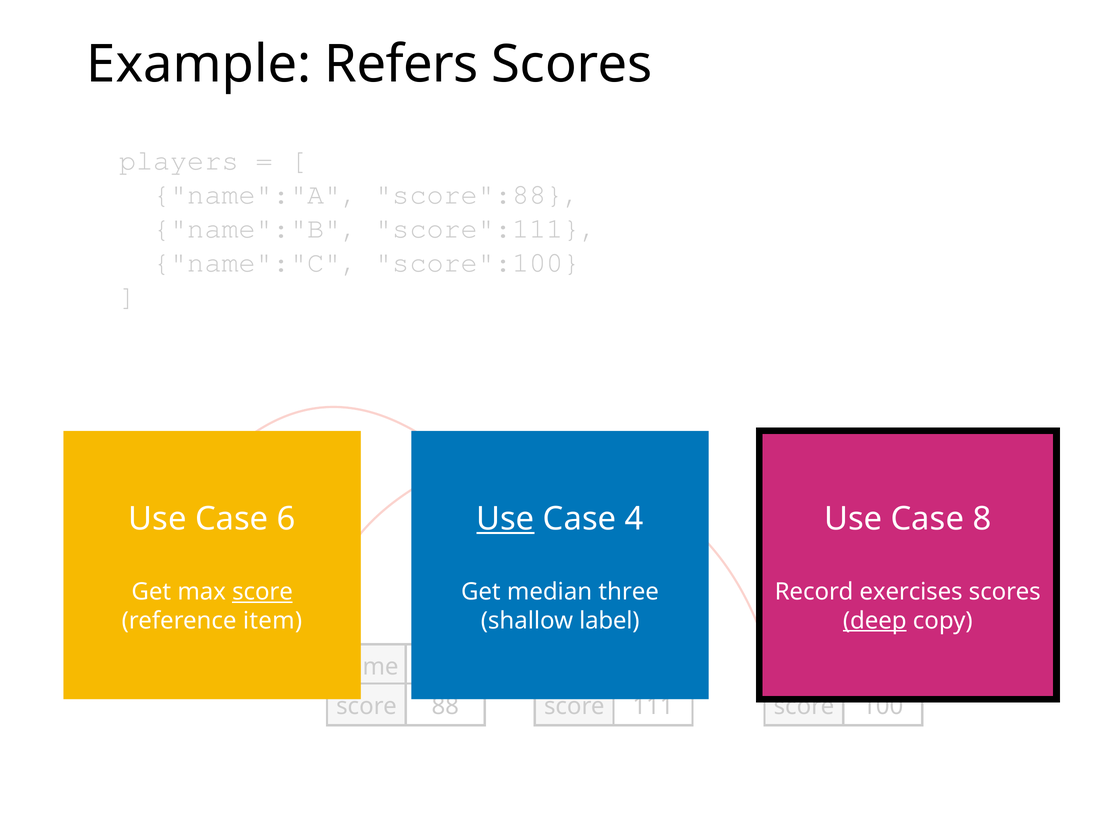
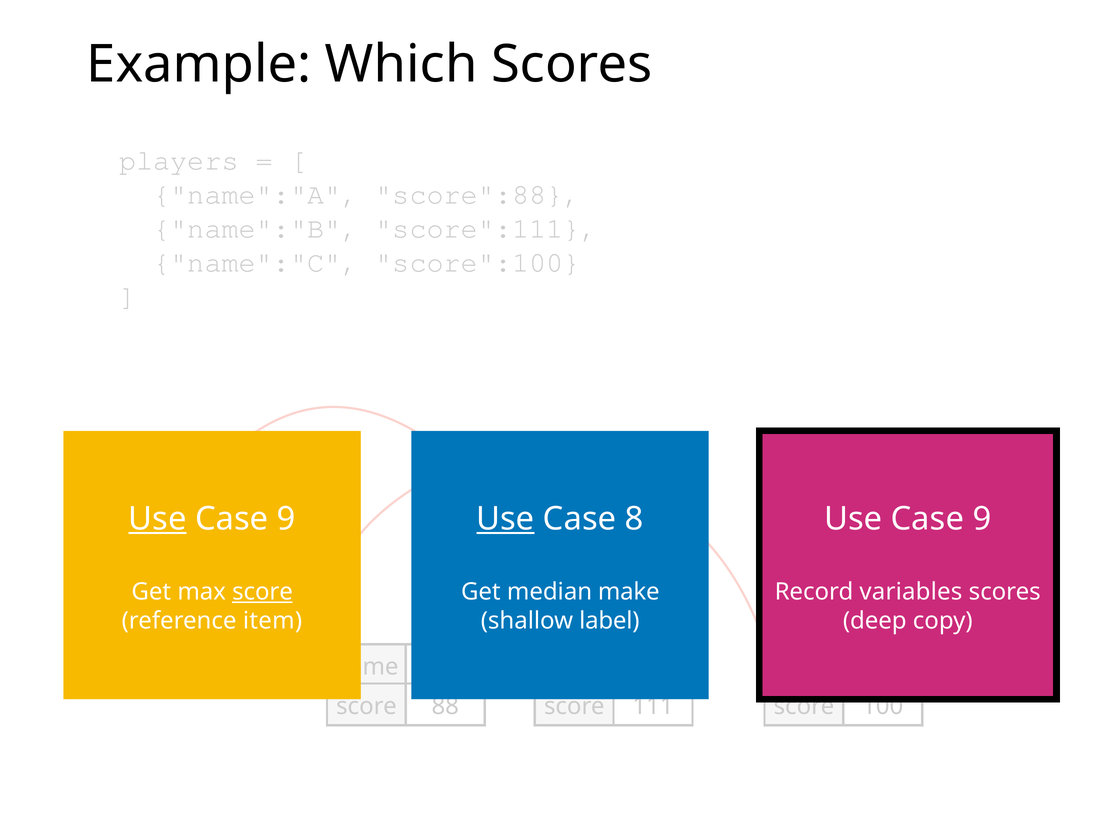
Refers: Refers -> Which (401, 64)
Use underline: none -> present (158, 519)
6: 6 -> 9 (286, 519)
4: 4 -> 8 (634, 519)
8: 8 -> 9 (982, 519)
three: three -> make (629, 592)
exercises: exercises -> variables (911, 592)
deep underline: present -> none (875, 621)
